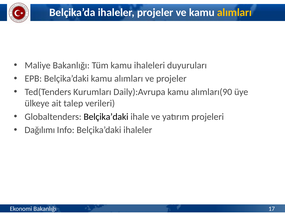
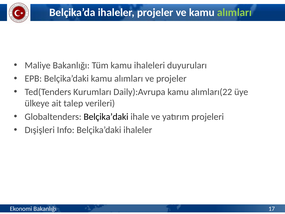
alımları colour: yellow -> light green (234, 12)
alımları(90: alımları(90 -> alımları(22 (211, 92)
Dağılımı: Dağılımı -> Dışişleri (40, 130)
